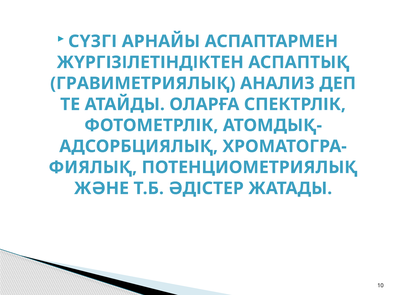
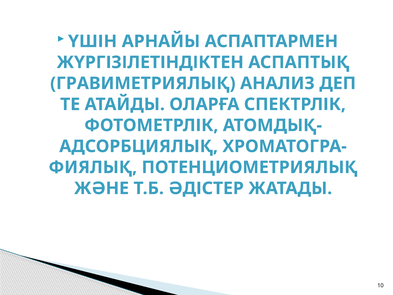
СҮЗГІ: СҮЗГІ -> ҮШІН (93, 41)
